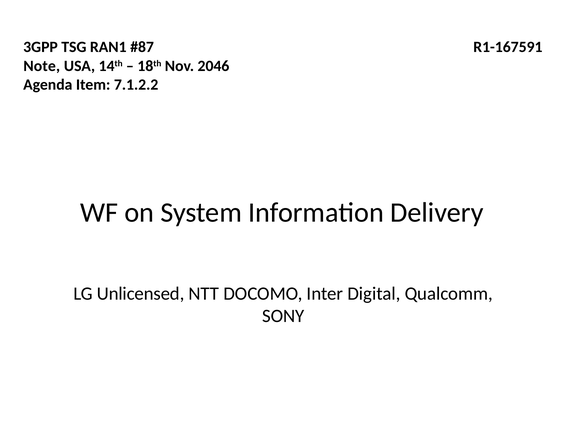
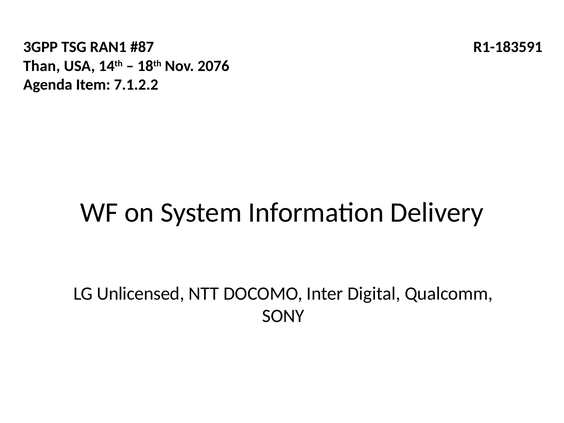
R1-167591: R1-167591 -> R1-183591 (508, 47)
Note: Note -> Than (42, 66)
2046: 2046 -> 2076 (213, 66)
